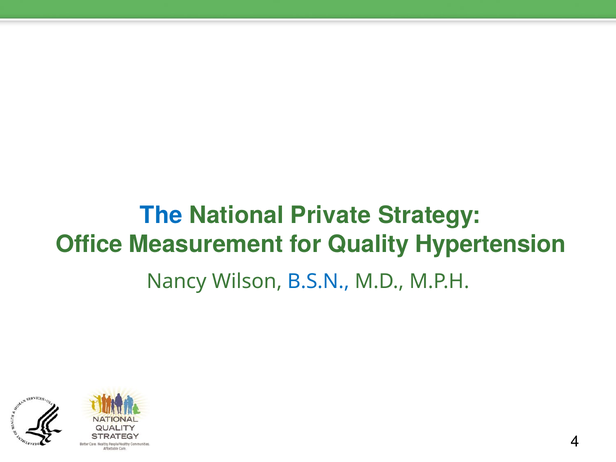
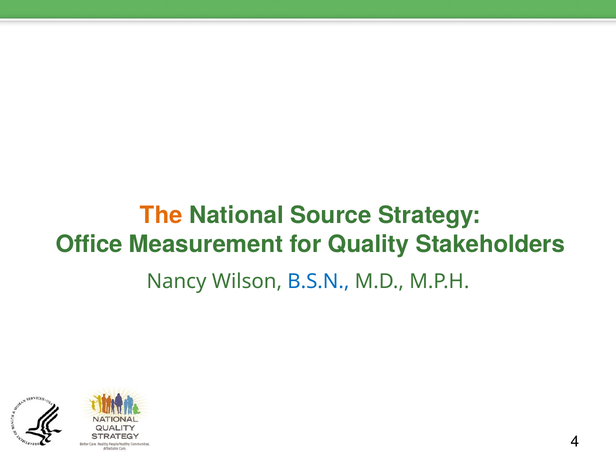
The colour: blue -> orange (161, 215)
Private: Private -> Source (331, 215)
Hypertension: Hypertension -> Stakeholders (490, 244)
